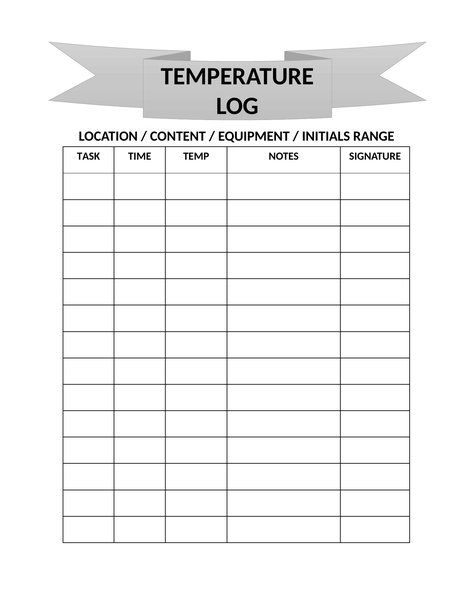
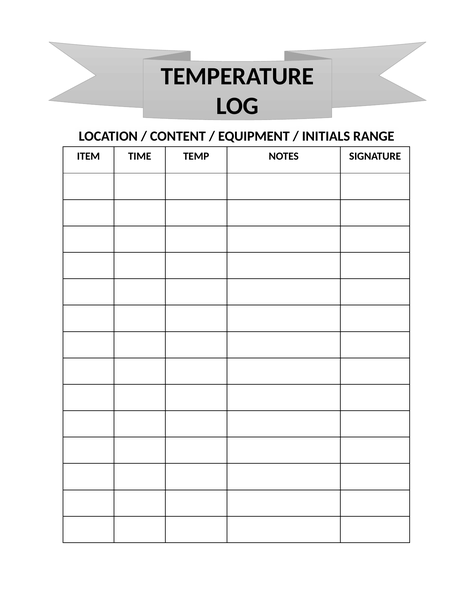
TASK: TASK -> ITEM (88, 156)
